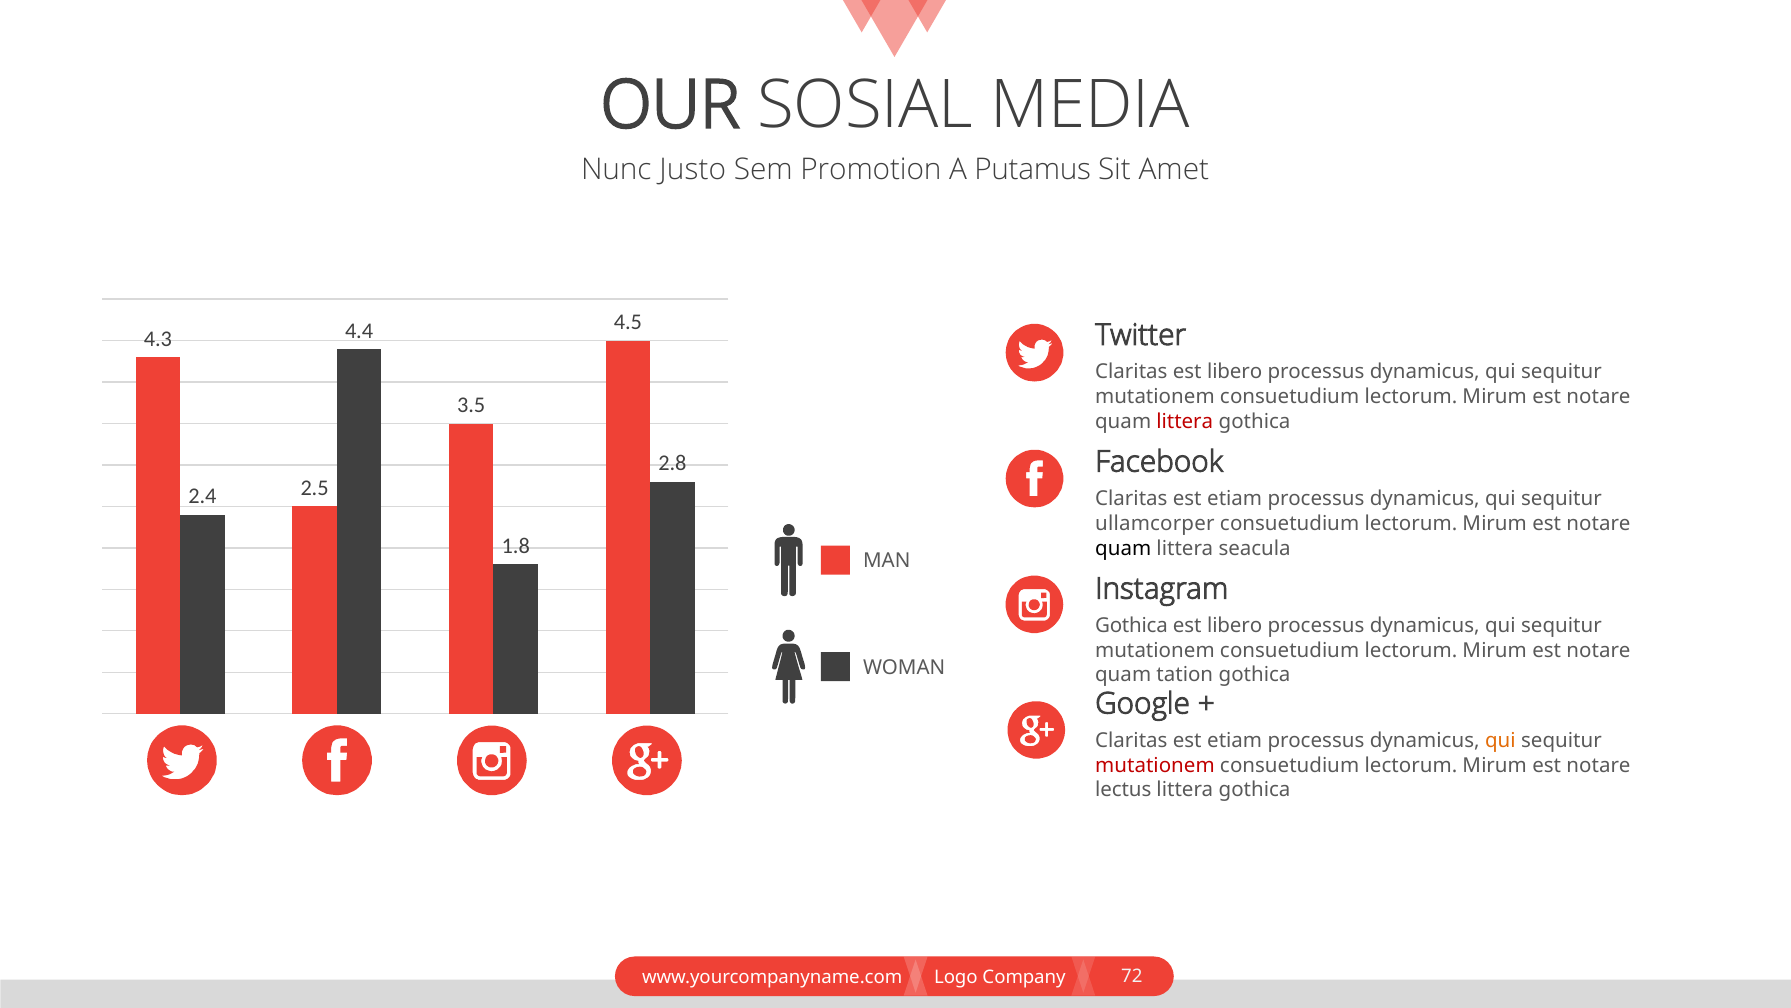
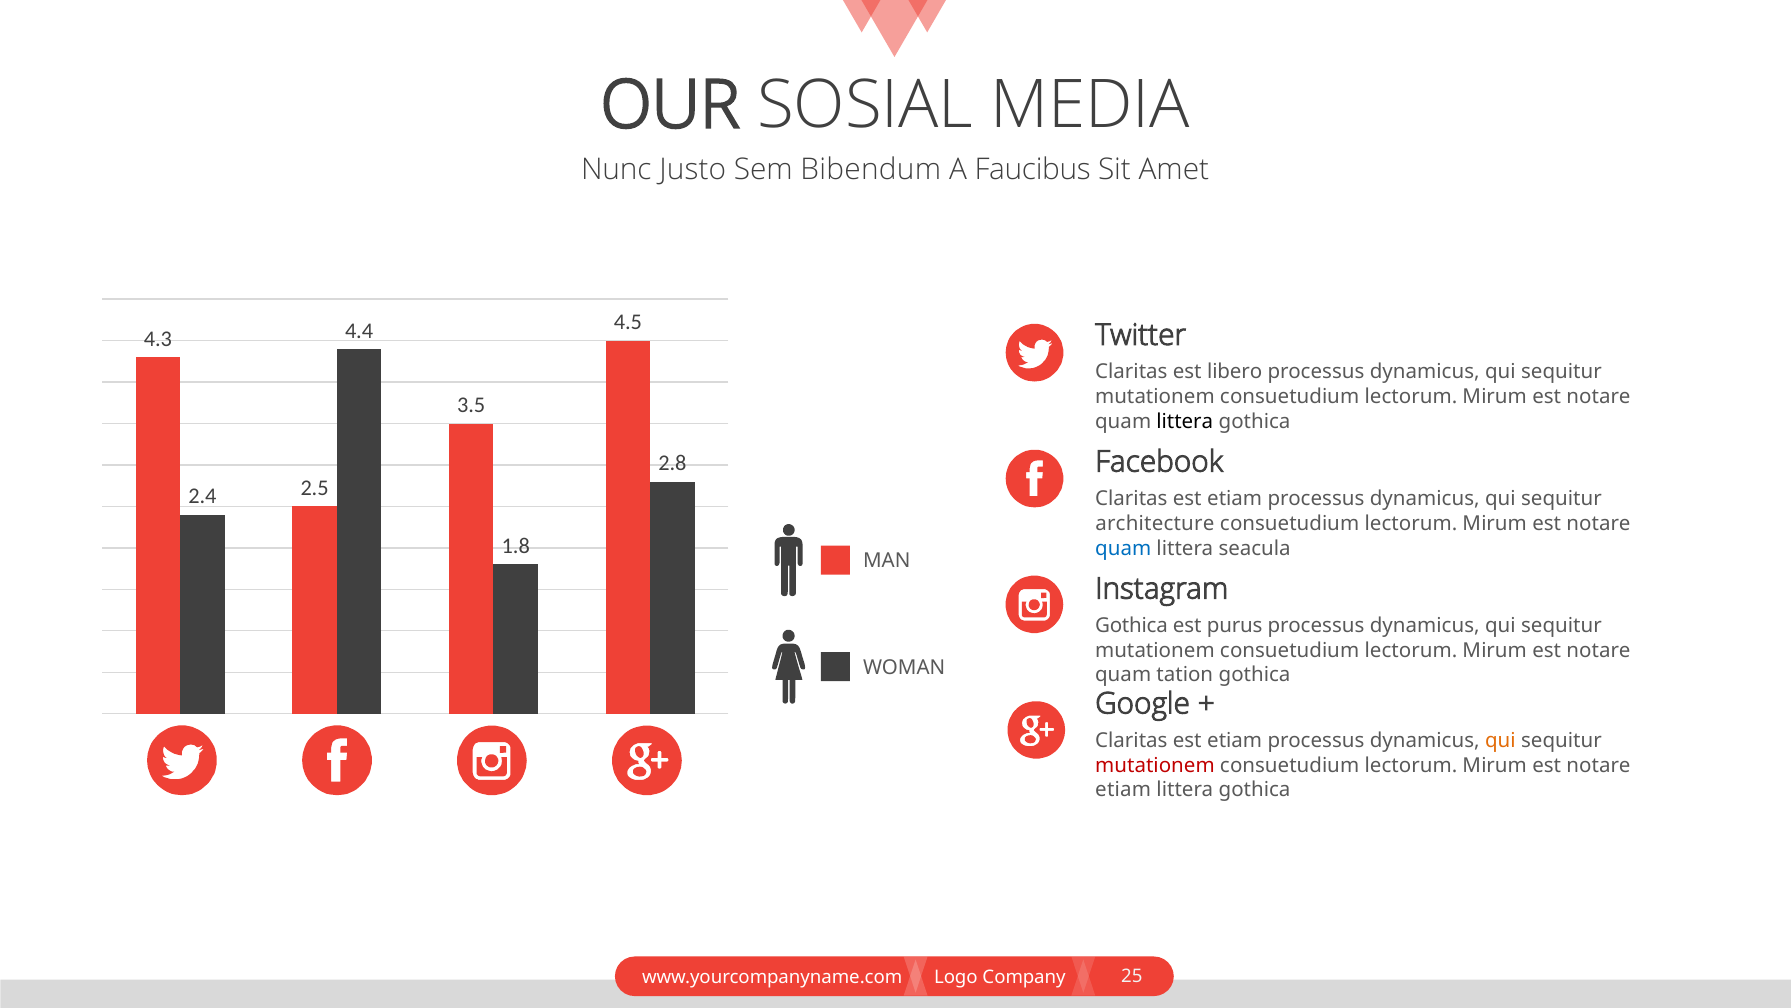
Promotion: Promotion -> Bibendum (871, 169)
Putamus: Putamus -> Faucibus (1033, 169)
littera colour: red -> black (1185, 421)
ullamcorper: ullamcorper -> architecture (1155, 523)
quam colour: black -> blue (1123, 548)
libero: libero -> purus (1235, 626)
lectus: lectus -> etiam (1123, 790)
72: 72 -> 25 (1132, 975)
